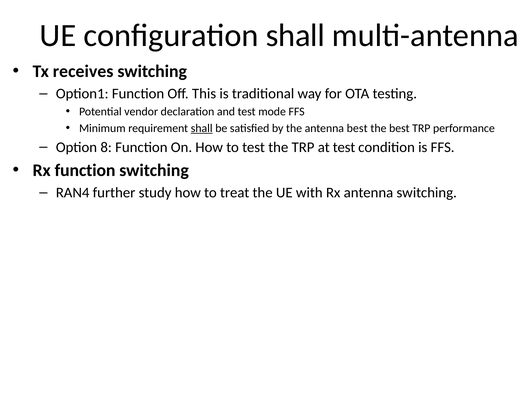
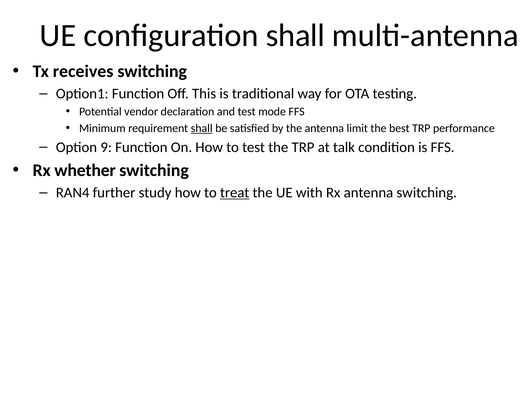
antenna best: best -> limit (357, 128)
8: 8 -> 9 (106, 147)
at test: test -> talk (344, 147)
Rx function: function -> whether (85, 171)
treat underline: none -> present (235, 193)
